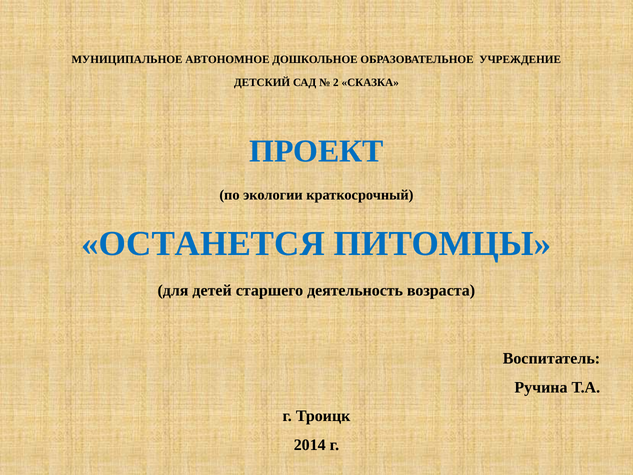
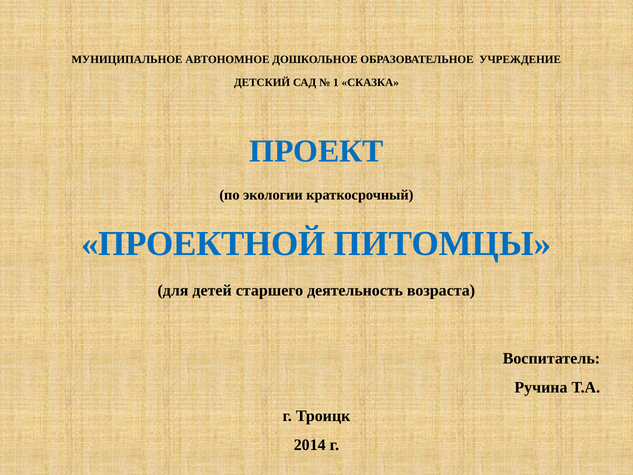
2: 2 -> 1 (336, 83)
ОСТАНЕТСЯ: ОСТАНЕТСЯ -> ПРОЕКТНОЙ (203, 243)
